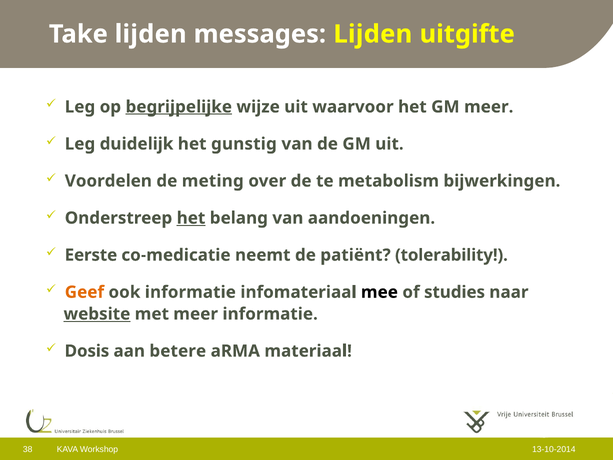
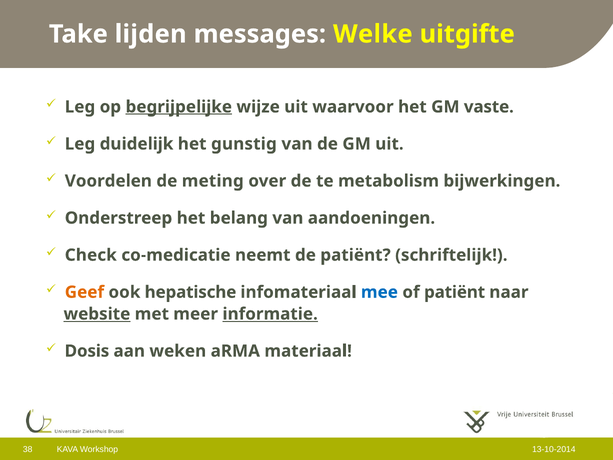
messages Lijden: Lijden -> Welke (373, 34)
GM meer: meer -> vaste (489, 107)
het underline: present -> none (191, 218)
Eerste: Eerste -> Check (91, 255)
tolerability: tolerability -> schriftelijk (451, 255)
ook informatie: informatie -> hepatische (190, 292)
mee colour: black -> blue (379, 292)
of studies: studies -> patiënt (455, 292)
informatie underline: none -> present (270, 314)
betere: betere -> weken (178, 351)
